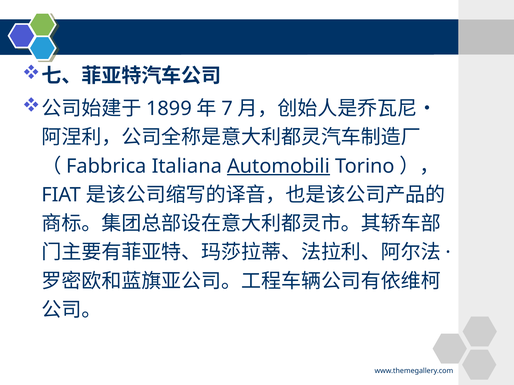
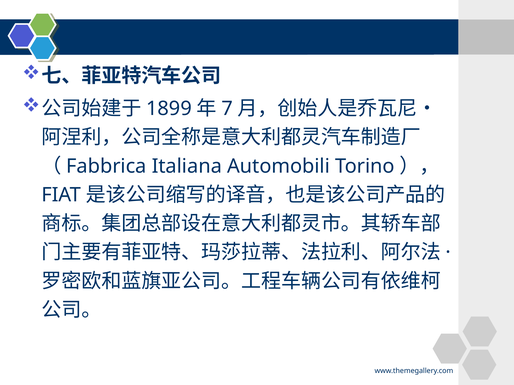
Automobili underline: present -> none (278, 166)
